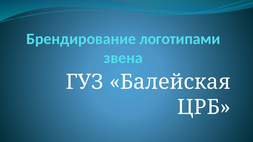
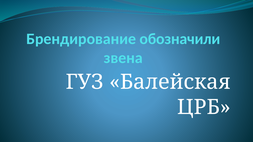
логотипами: логотипами -> обозначили (180, 39)
